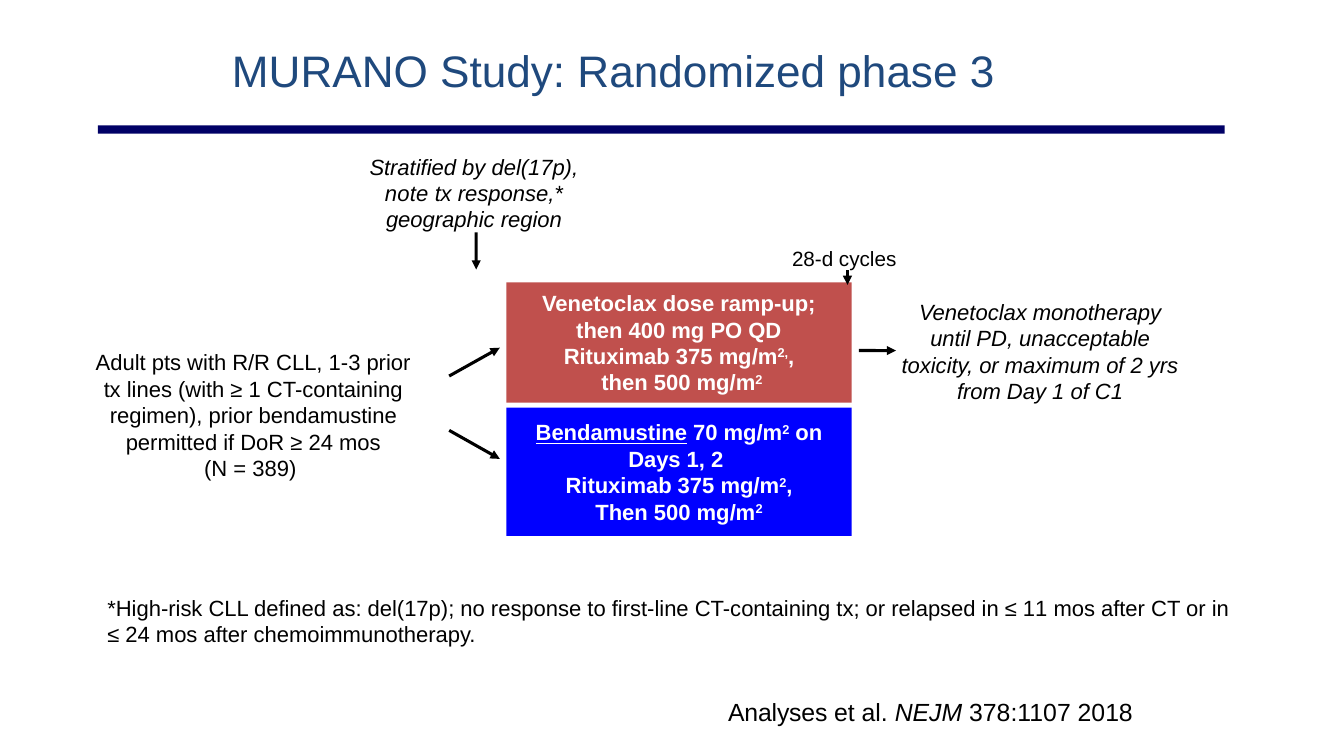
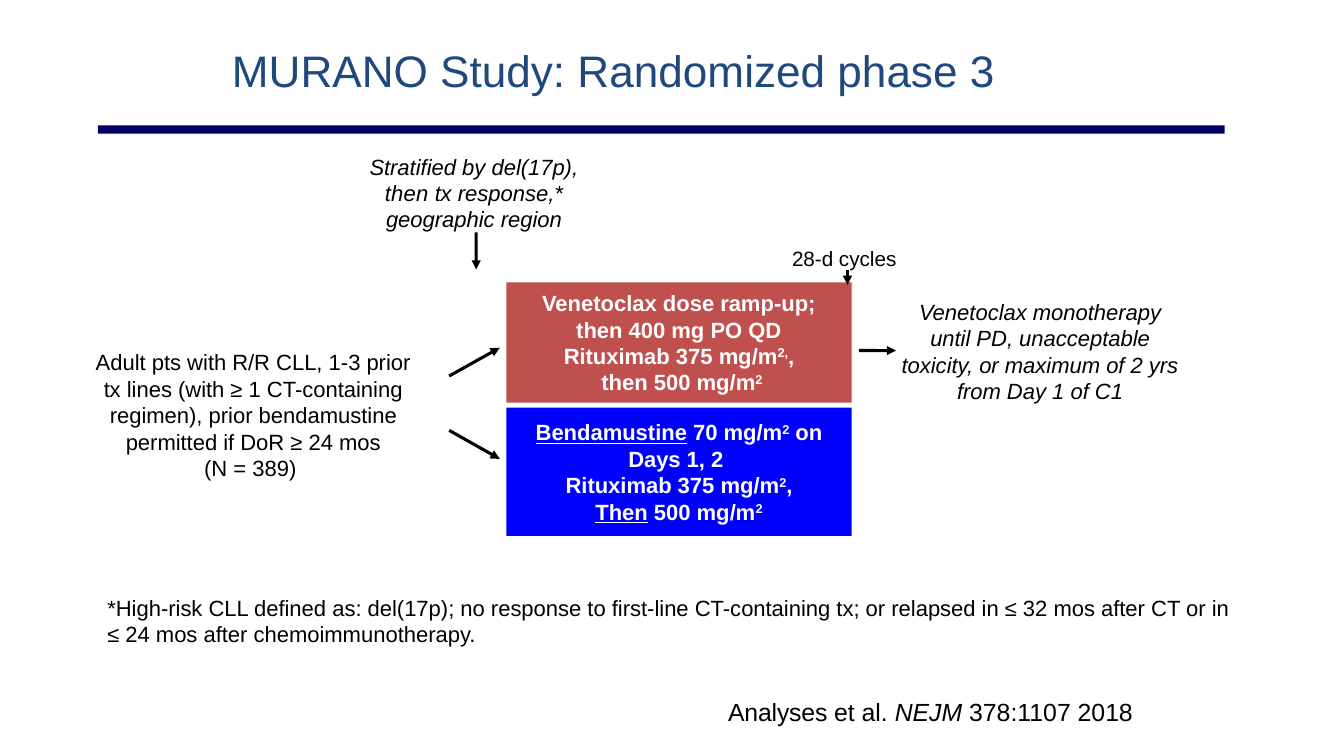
note: note -> then (407, 194)
Then underline: none -> present (622, 513)
11: 11 -> 32 (1035, 609)
